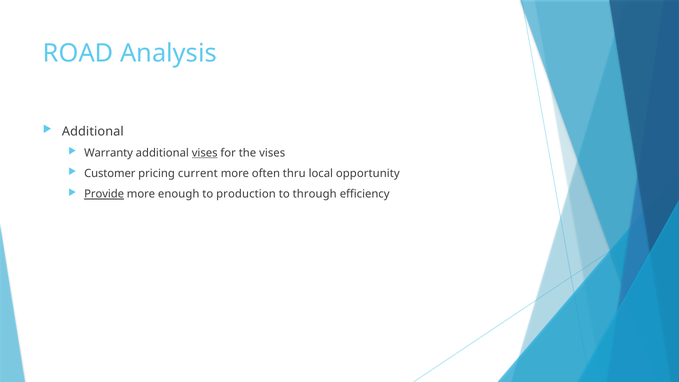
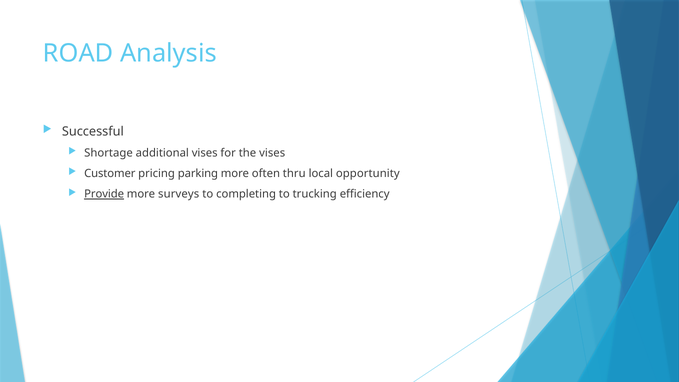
Additional: Additional -> Successful (93, 131)
Warranty: Warranty -> Shortage (109, 153)
vises underline: present -> none (205, 153)
current: current -> parking (198, 173)
enough: enough -> surveys (179, 194)
production: production -> completing (246, 194)
through: through -> trucking (315, 194)
